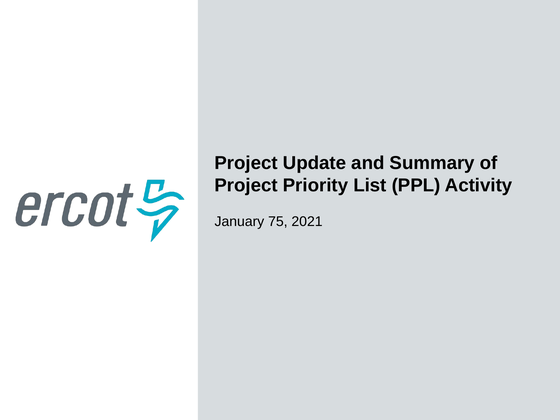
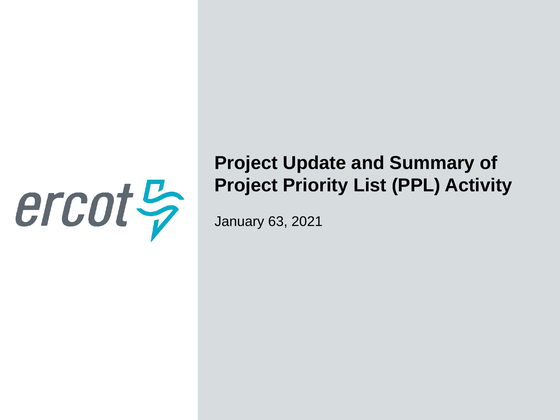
75: 75 -> 63 (278, 222)
